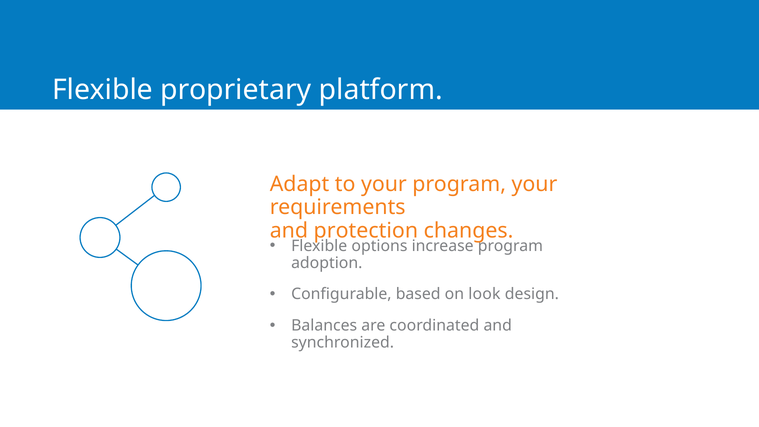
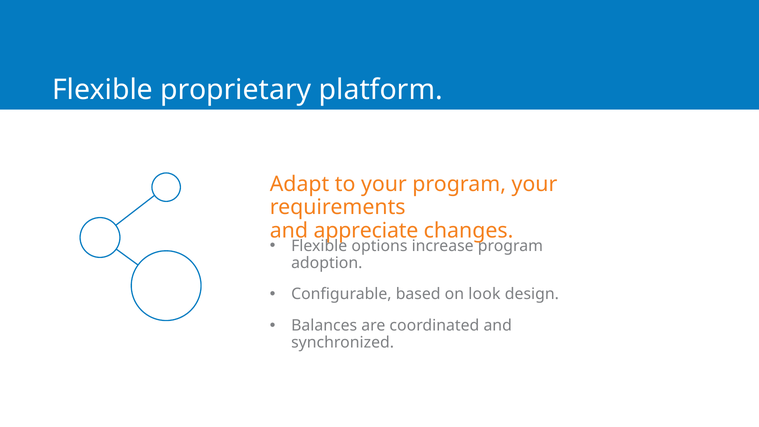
protection: protection -> appreciate (366, 230)
